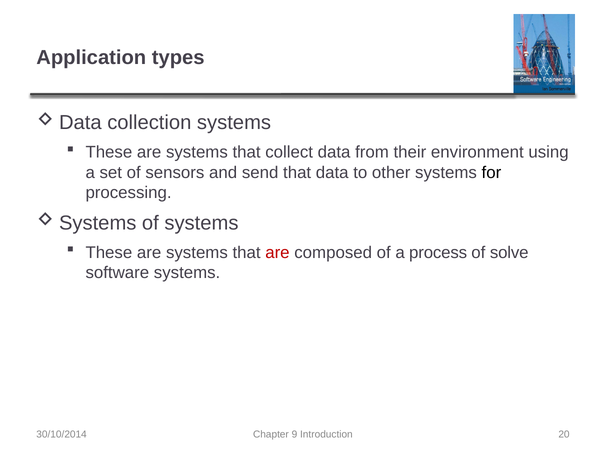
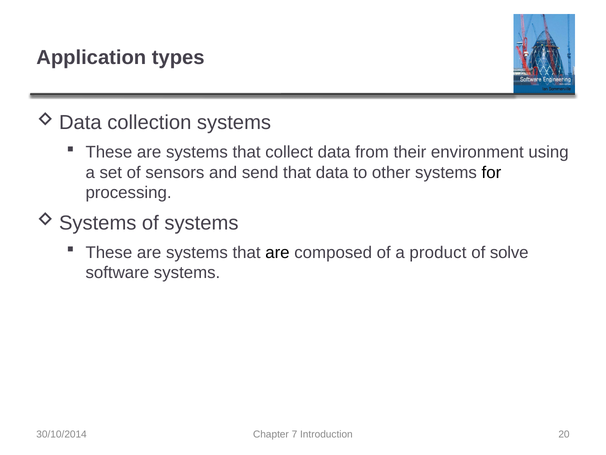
are colour: red -> black (277, 252)
process: process -> product (438, 252)
9: 9 -> 7 (294, 434)
